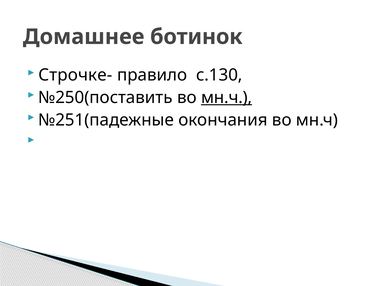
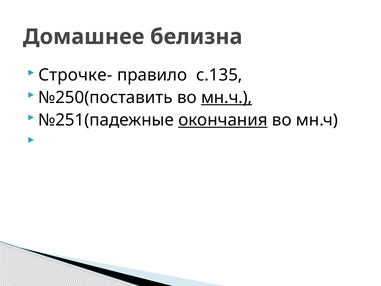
ботинок: ботинок -> белизна (196, 37)
с.130: с.130 -> с.135 (219, 75)
окончания underline: none -> present (223, 120)
